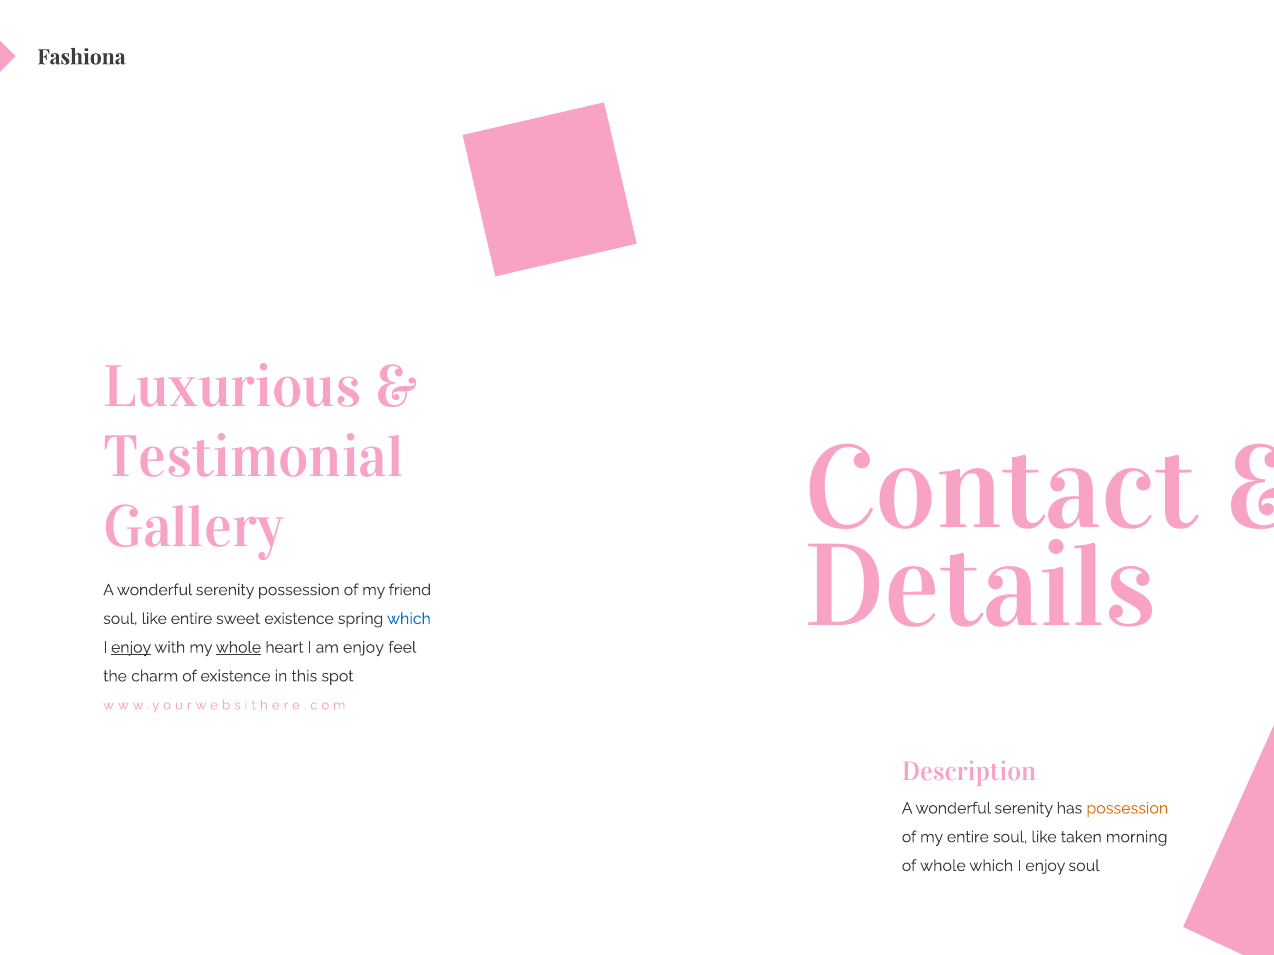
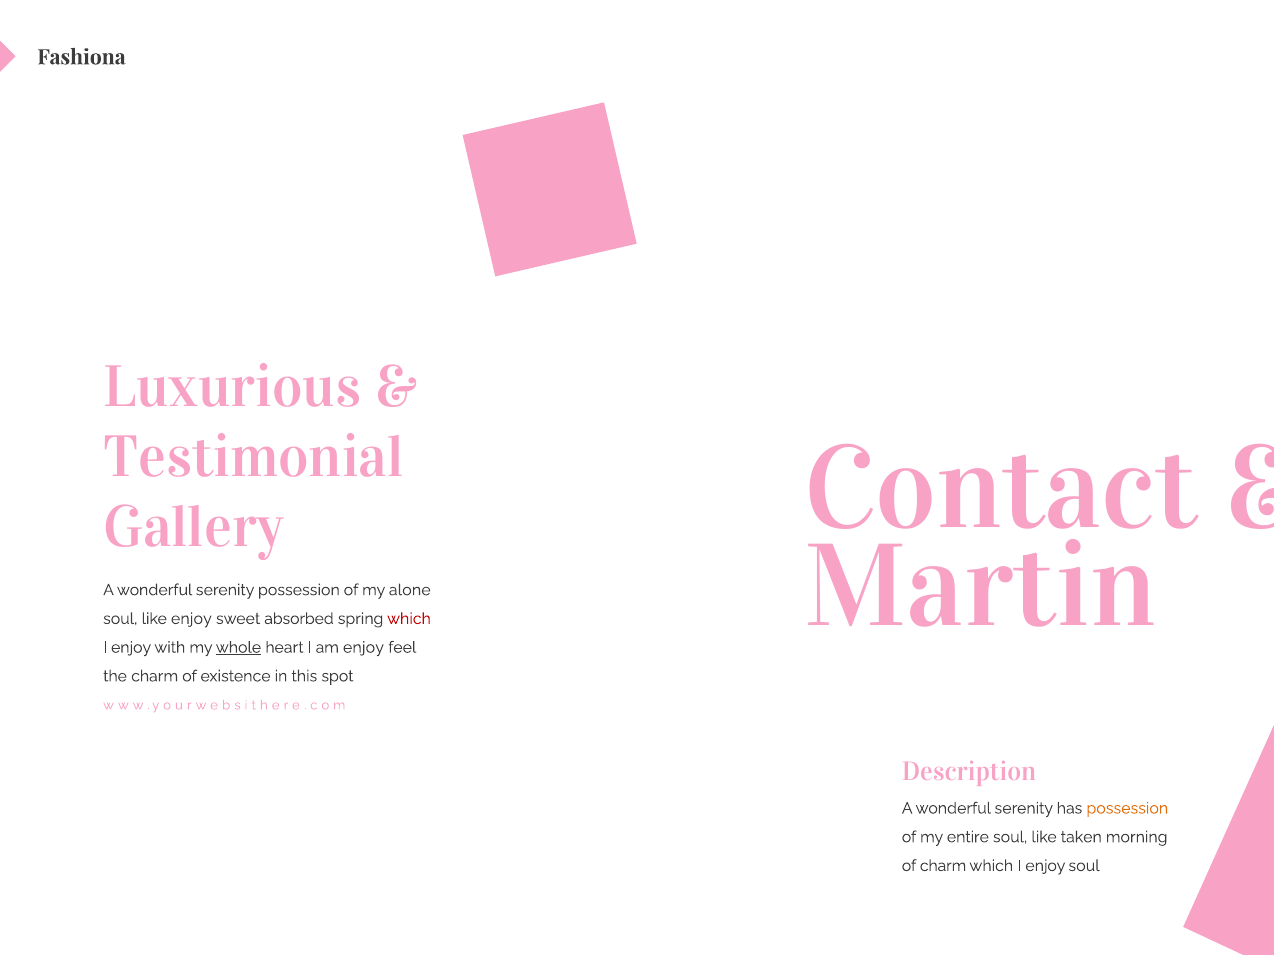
Details: Details -> Martin (980, 587)
friend: friend -> alone (410, 590)
like entire: entire -> enjoy (191, 619)
sweet existence: existence -> absorbed (299, 619)
which colour: blue -> red (409, 619)
enjoy underline: present -> none (131, 648)
of whole: whole -> charm (943, 866)
